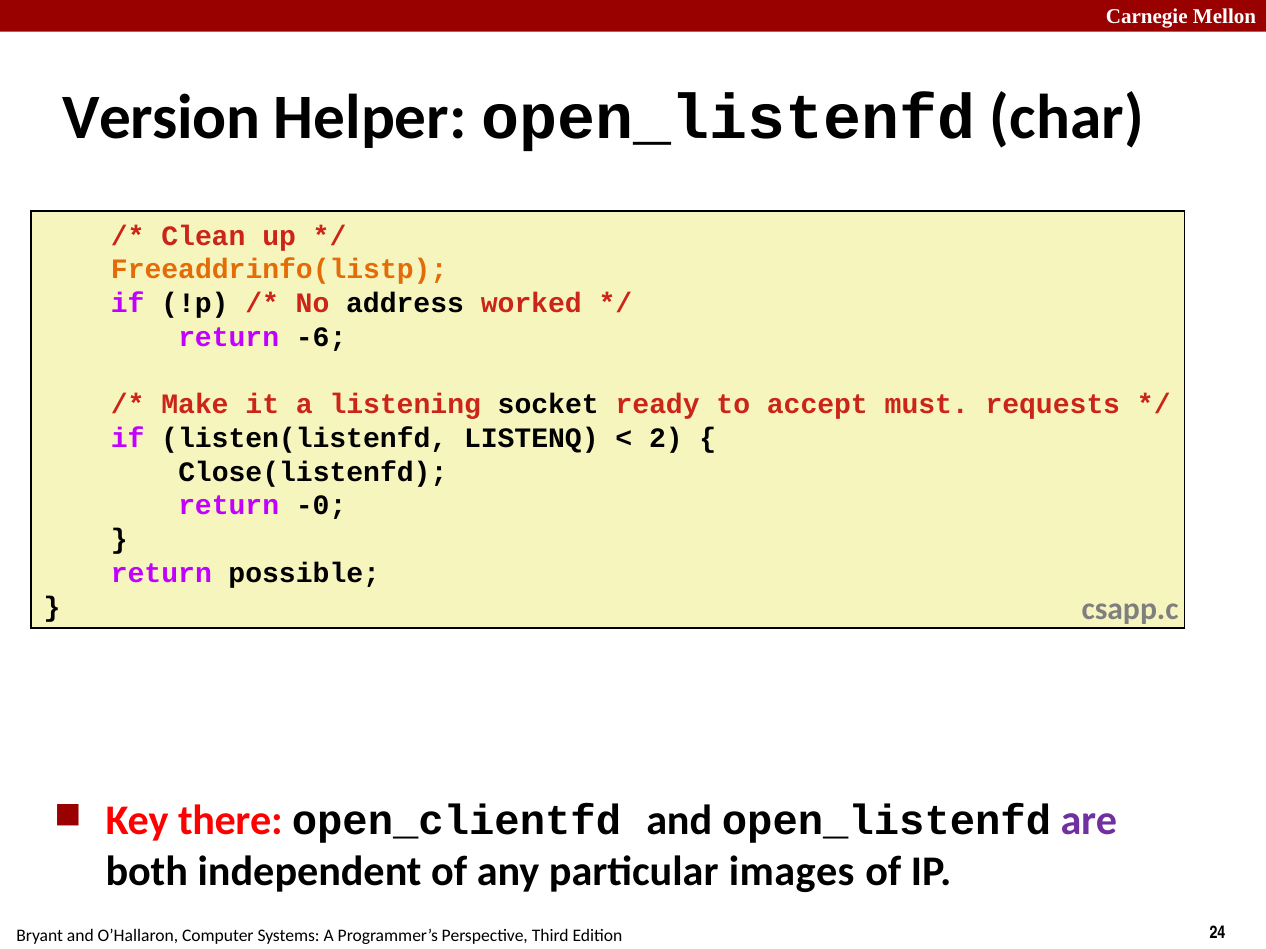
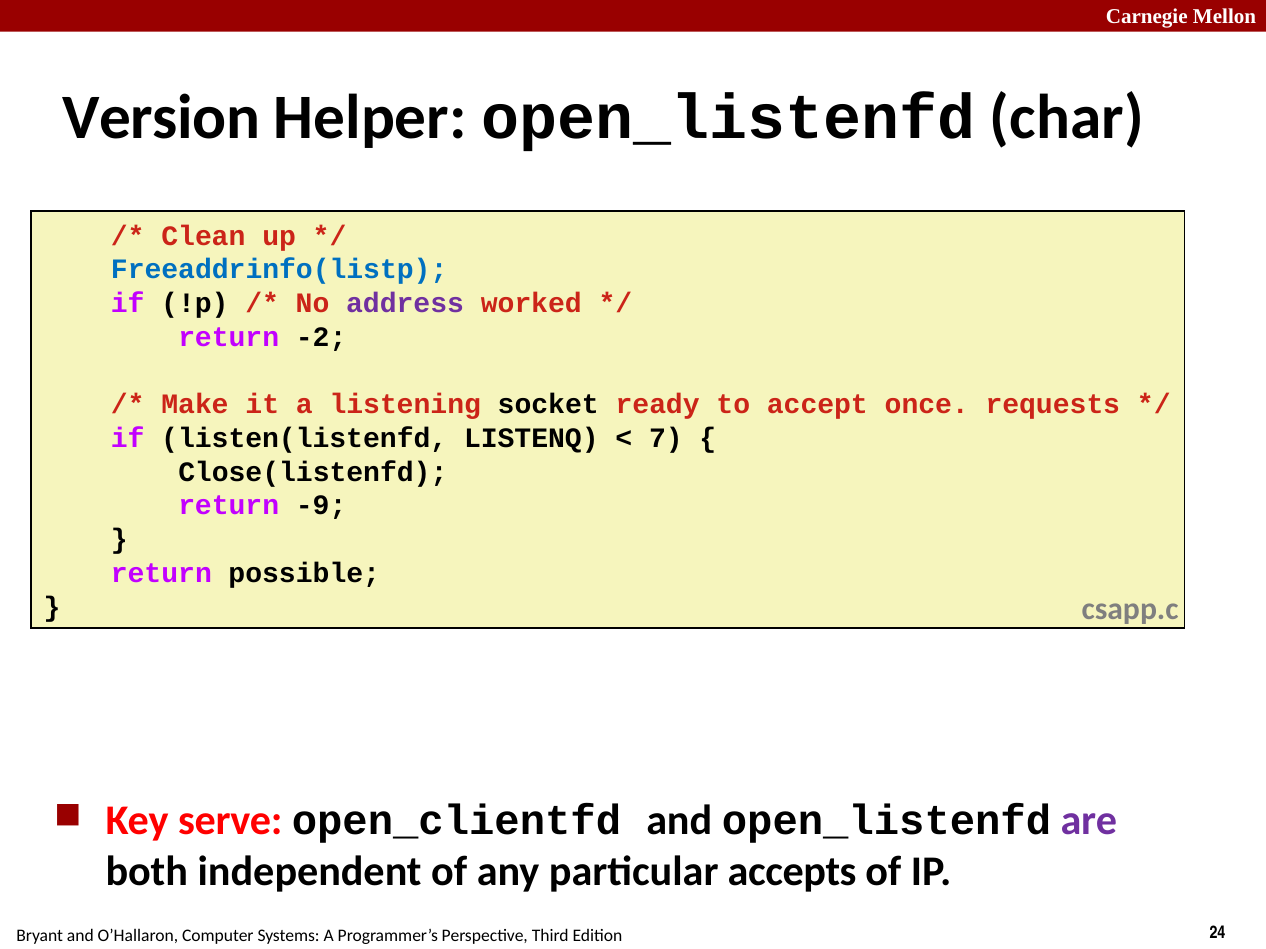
Freeaddrinfo(listp colour: orange -> blue (279, 270)
address colour: black -> purple (405, 303)
-6: -6 -> -2 (321, 337)
must: must -> once (927, 405)
2: 2 -> 7 (666, 438)
-0: -0 -> -9 (321, 506)
there: there -> serve (230, 821)
images: images -> accepts (792, 872)
